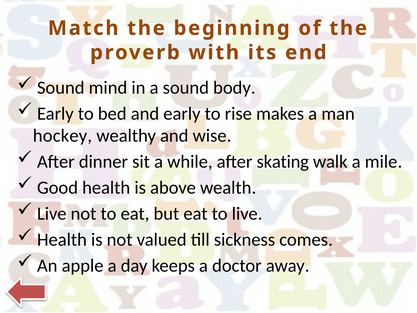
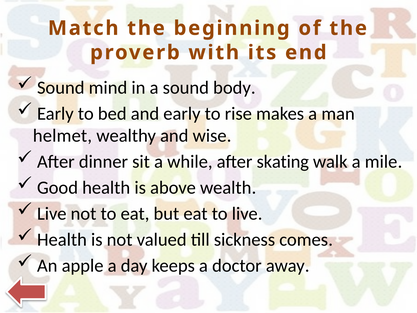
hockey: hockey -> helmet (62, 136)
